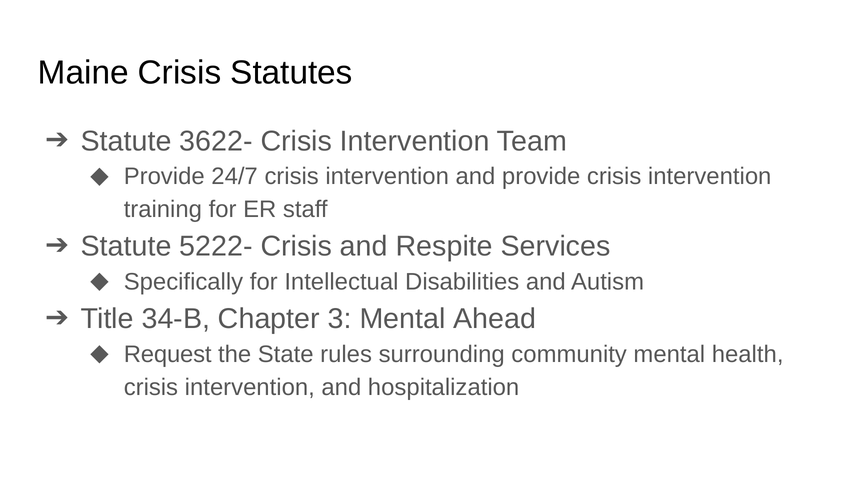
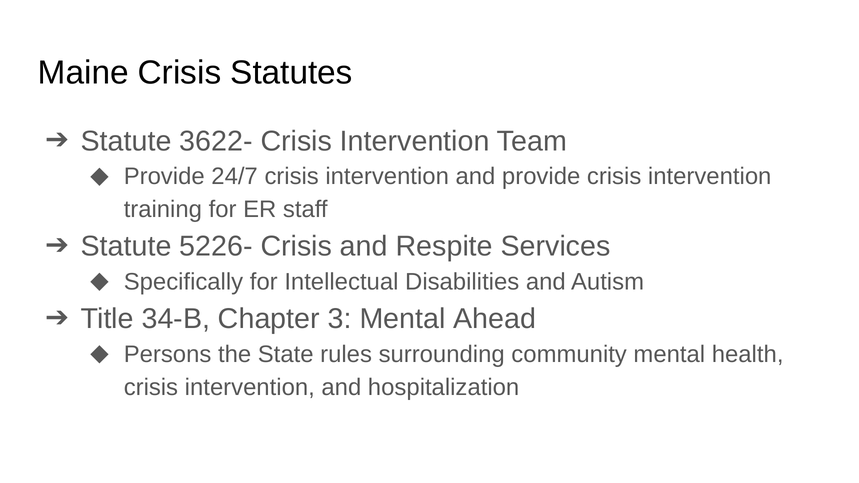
5222-: 5222- -> 5226- (216, 247)
Request: Request -> Persons (168, 354)
